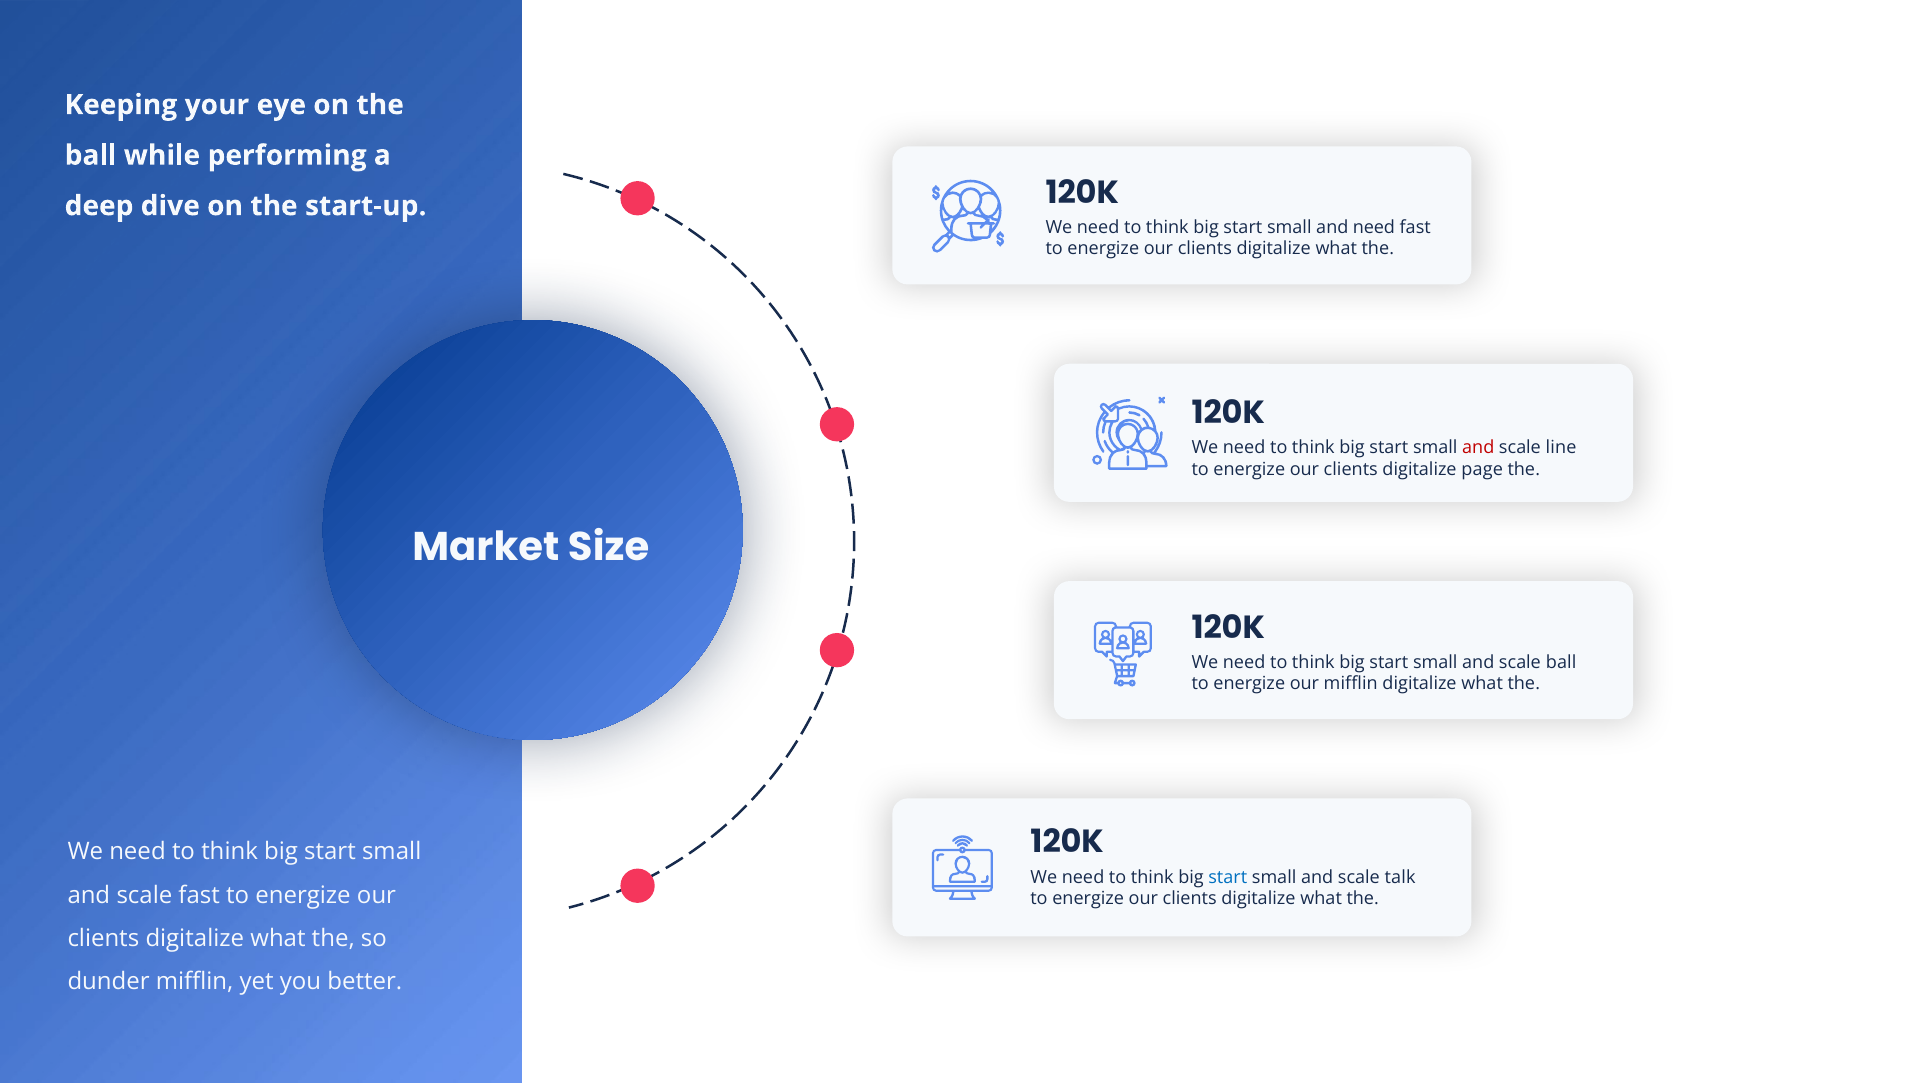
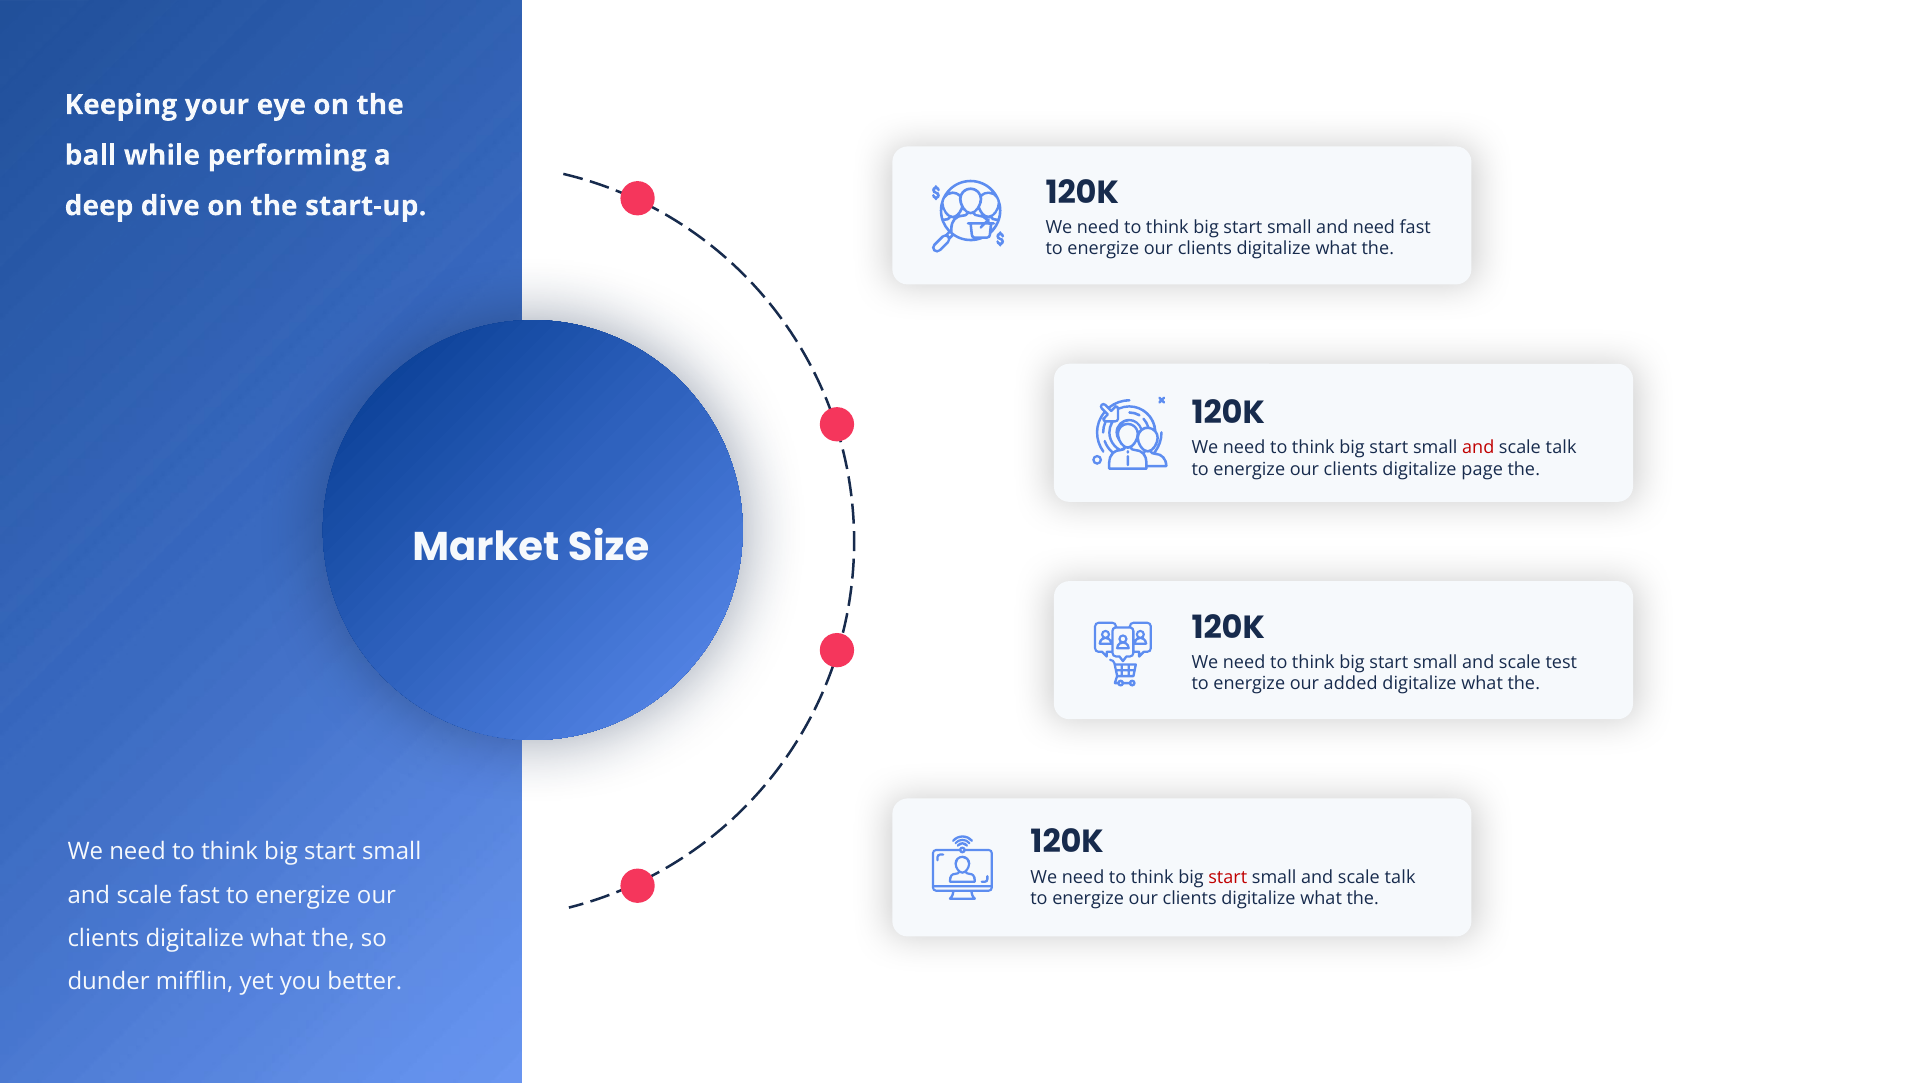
line: line -> talk (1561, 448)
scale ball: ball -> test (1561, 662)
our mifflin: mifflin -> added (1351, 684)
start colour: blue -> red (1228, 877)
